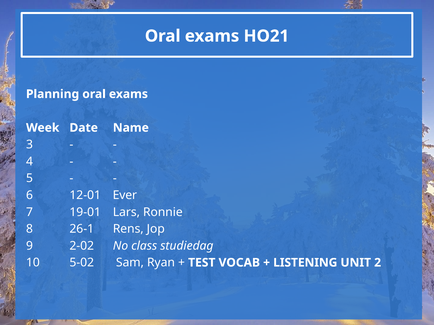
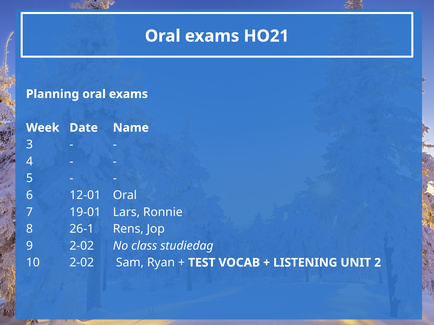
12-01 Ever: Ever -> Oral (125, 195)
10 5-02: 5-02 -> 2-02 (82, 263)
